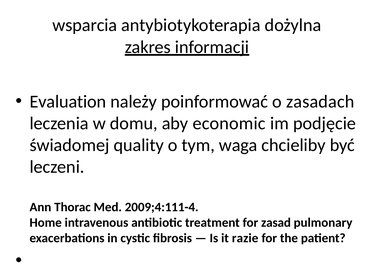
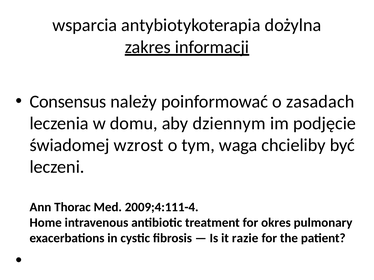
Evaluation: Evaluation -> Consensus (68, 102)
economic: economic -> dziennym (229, 124)
quality: quality -> wzrost (139, 145)
zasad: zasad -> okres (276, 223)
